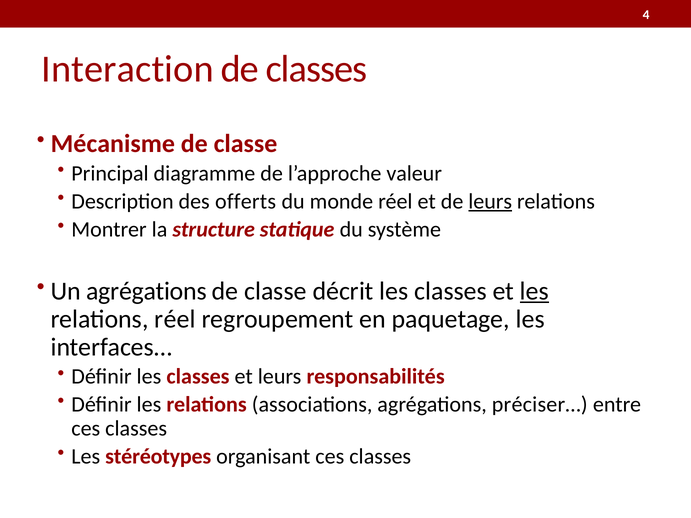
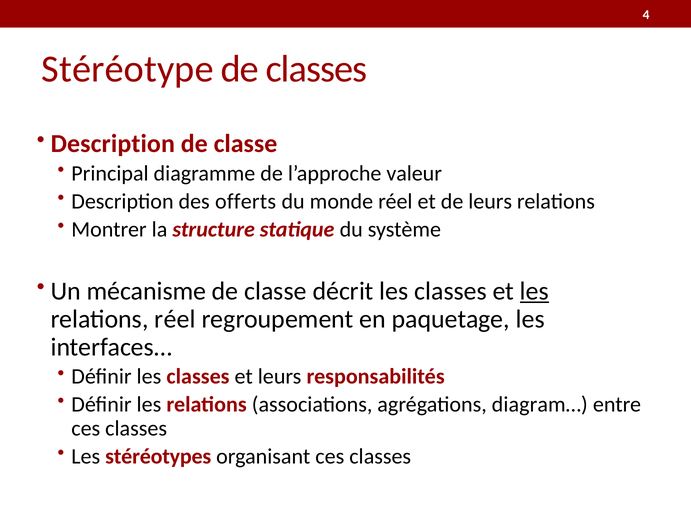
Interaction: Interaction -> Stéréotype (128, 69)
Mécanisme: Mécanisme -> Description (113, 144)
leurs underline: present -> none (490, 201)
Un agrégations: agrégations -> mécanisme (146, 291)
préciser…: préciser… -> diagram… (540, 405)
